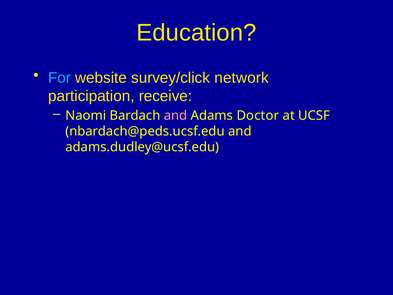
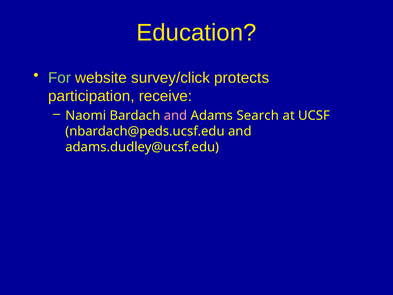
For colour: light blue -> light green (60, 78)
network: network -> protects (242, 78)
Doctor: Doctor -> Search (258, 116)
